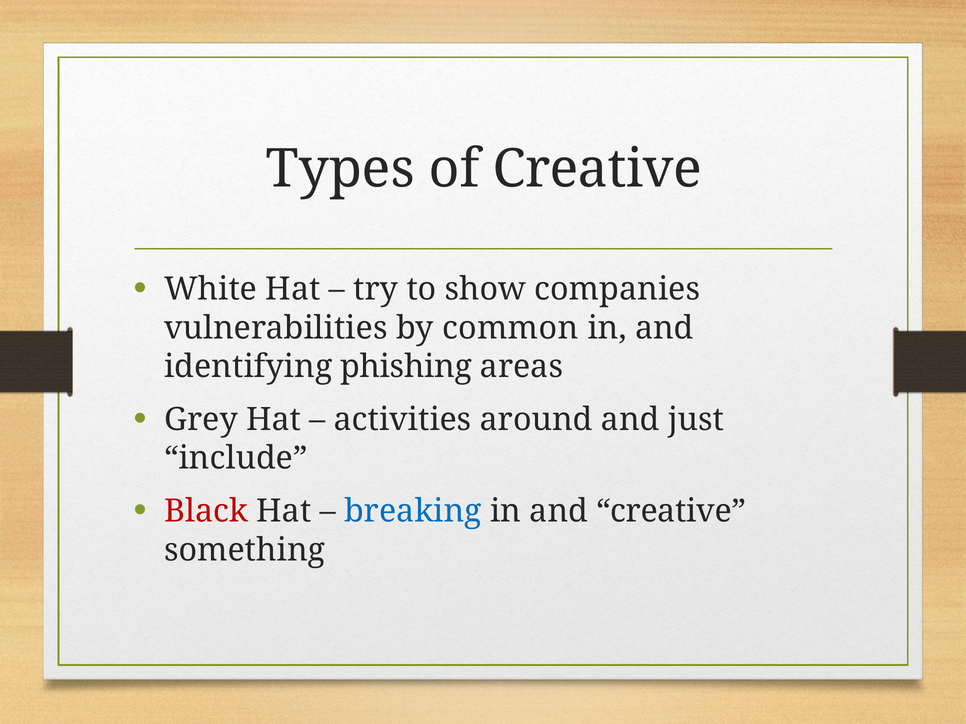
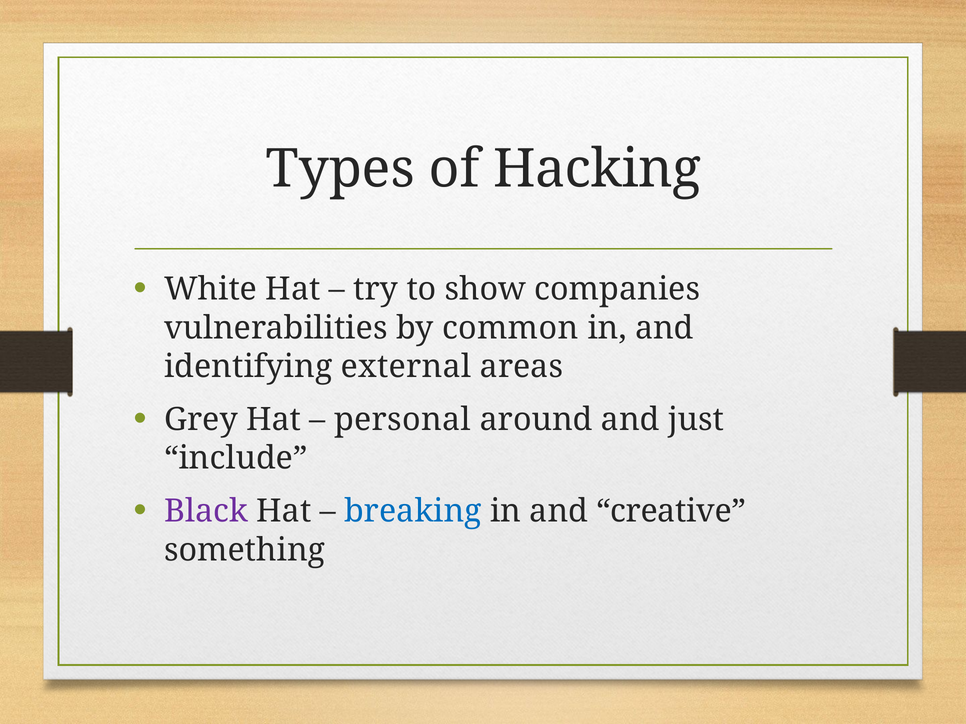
of Creative: Creative -> Hacking (597, 169)
phishing: phishing -> external (406, 367)
activities: activities -> personal (403, 420)
Black colour: red -> purple (206, 512)
